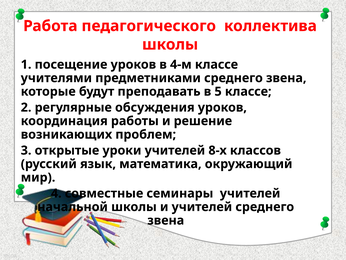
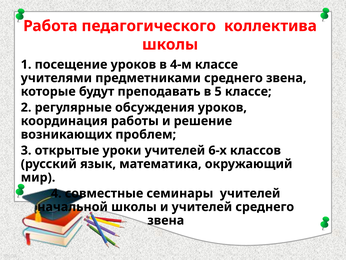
8-х: 8-х -> 6-х (218, 150)
